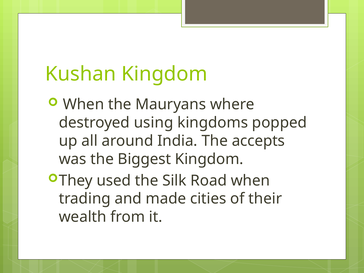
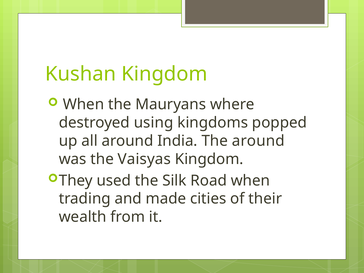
The accepts: accepts -> around (258, 141)
Biggest: Biggest -> Vaisyas (144, 159)
